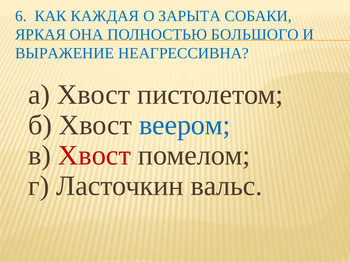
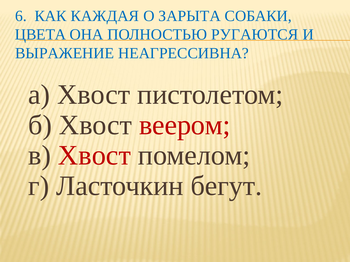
ЯРКАЯ: ЯРКАЯ -> ЦВЕТА (41, 35)
БОЛЬШОГО: БОЛЬШОГО -> РУГАЮТСЯ (255, 35)
веером colour: blue -> red (185, 125)
вальс: вальс -> бегут (226, 186)
